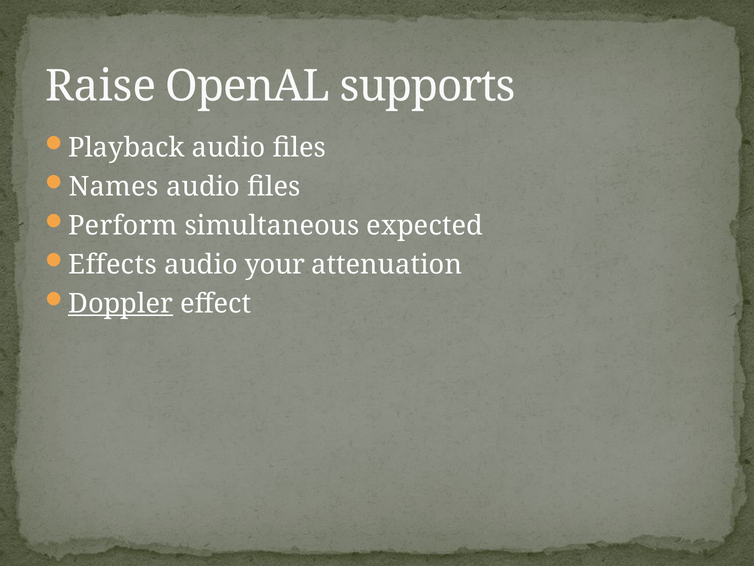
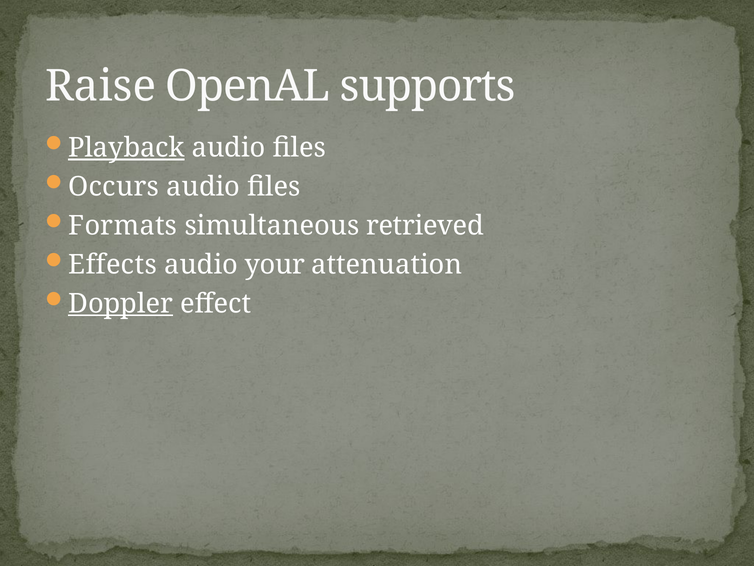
Playback underline: none -> present (126, 148)
Names: Names -> Occurs (114, 187)
Perform: Perform -> Formats (123, 225)
expected: expected -> retrieved (425, 225)
